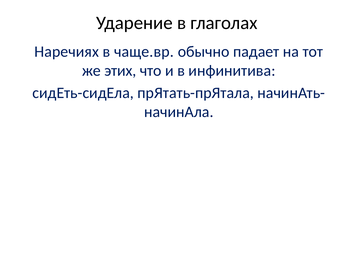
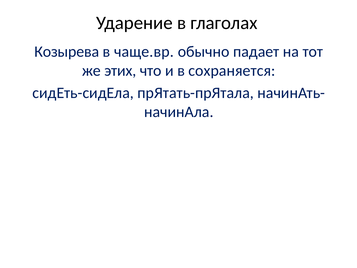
Наречиях: Наречиях -> Козырева (67, 51)
инфинитива: инфинитива -> сохраняется (232, 71)
